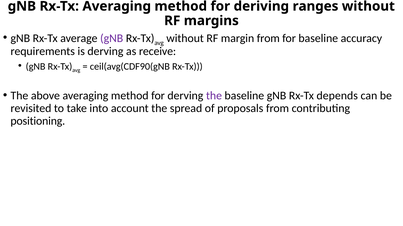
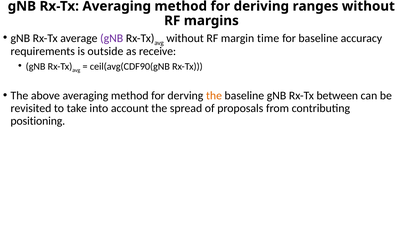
margin from: from -> time (268, 39)
is derving: derving -> outside (105, 52)
the colour: purple -> orange (214, 96)
depends: depends -> between (337, 96)
